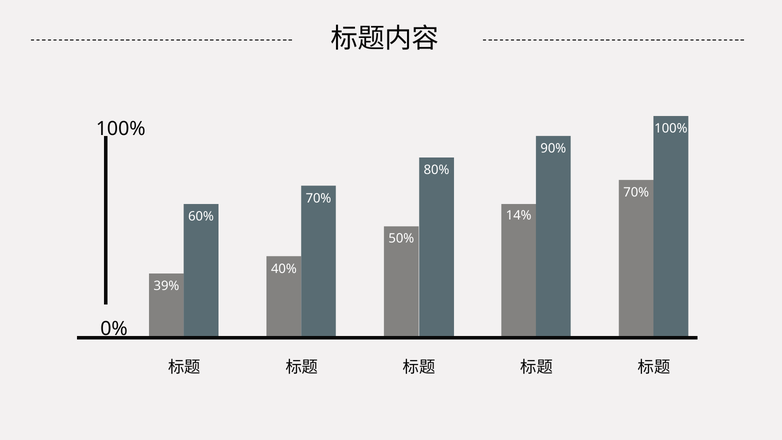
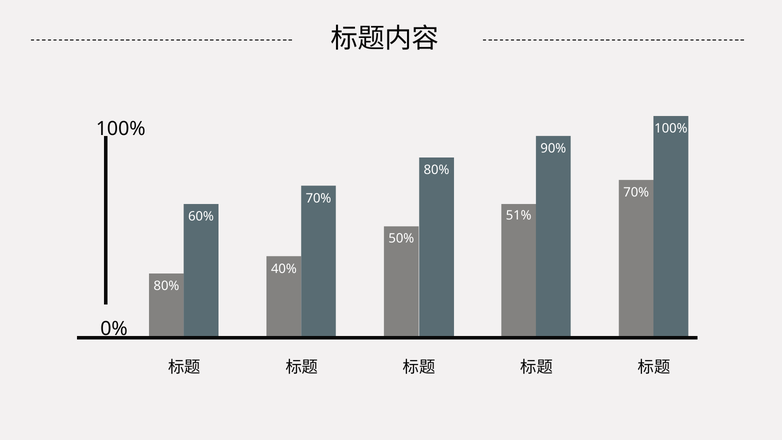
14%: 14% -> 51% (519, 216)
39%: 39% -> 80% (166, 286)
